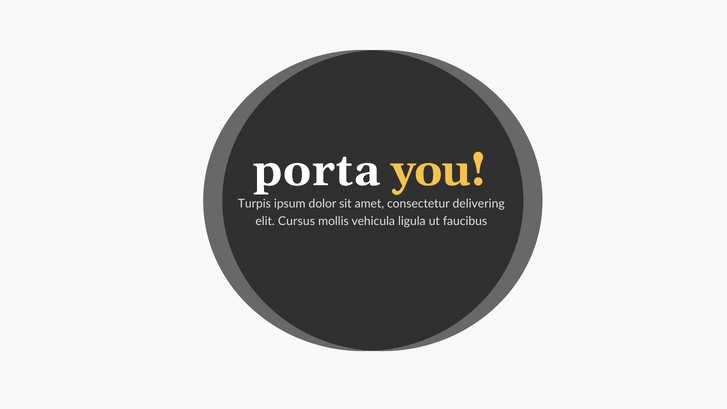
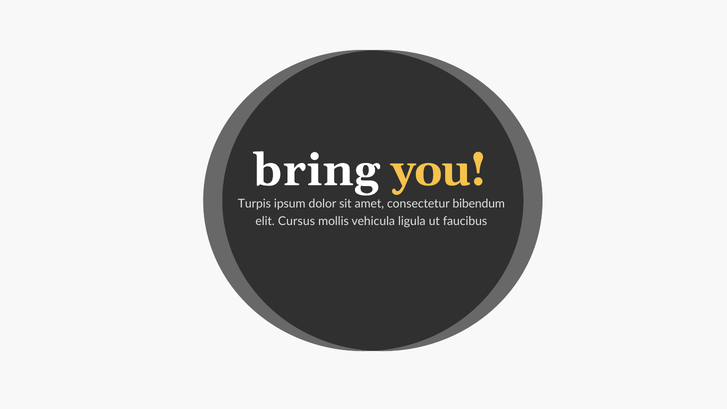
porta: porta -> bring (317, 170)
delivering: delivering -> bibendum (479, 204)
